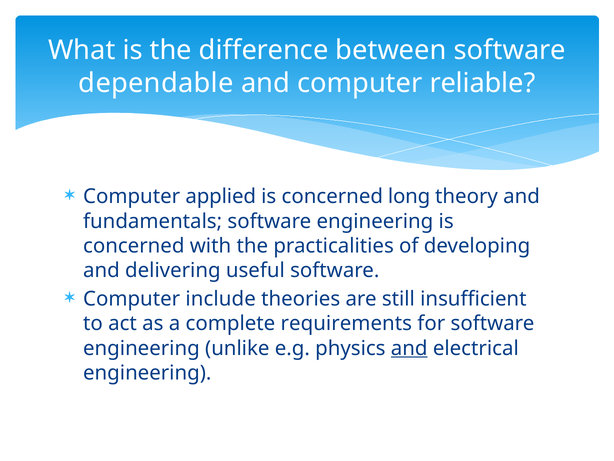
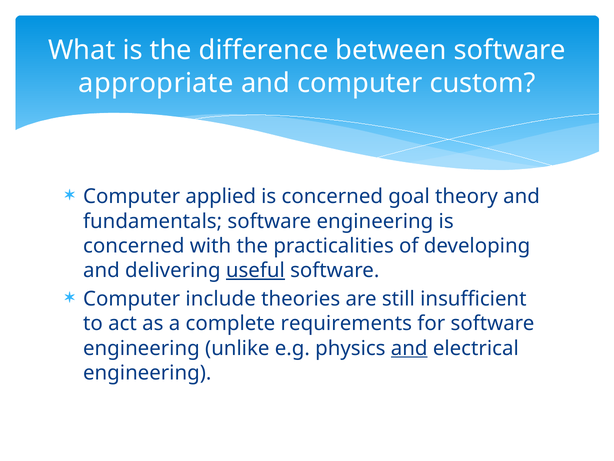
dependable: dependable -> appropriate (156, 83)
reliable: reliable -> custom (483, 83)
long: long -> goal (409, 196)
useful underline: none -> present (255, 270)
